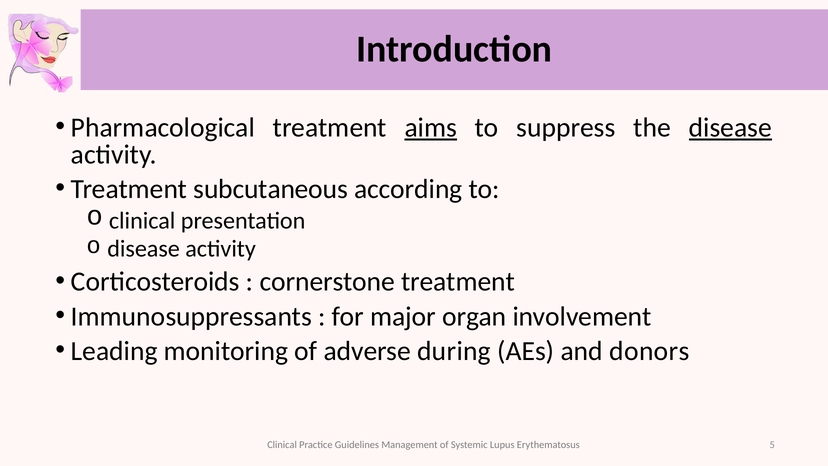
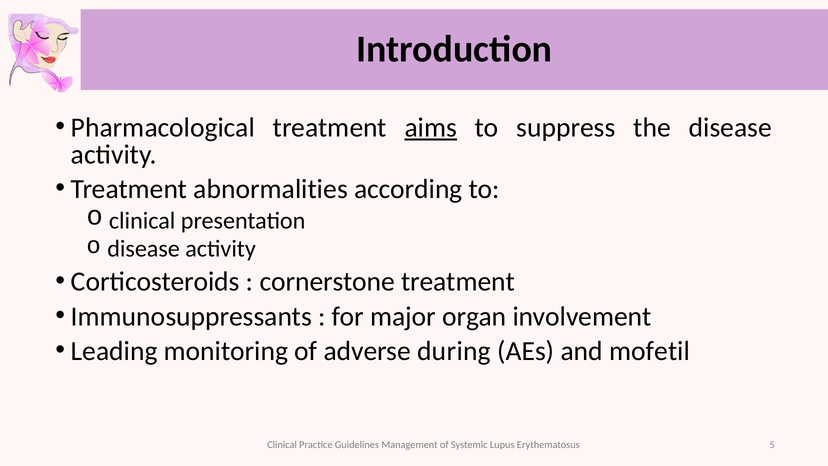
disease underline: present -> none (730, 128)
subcutaneous: subcutaneous -> abnormalities (271, 189)
donors: donors -> mofetil (650, 351)
